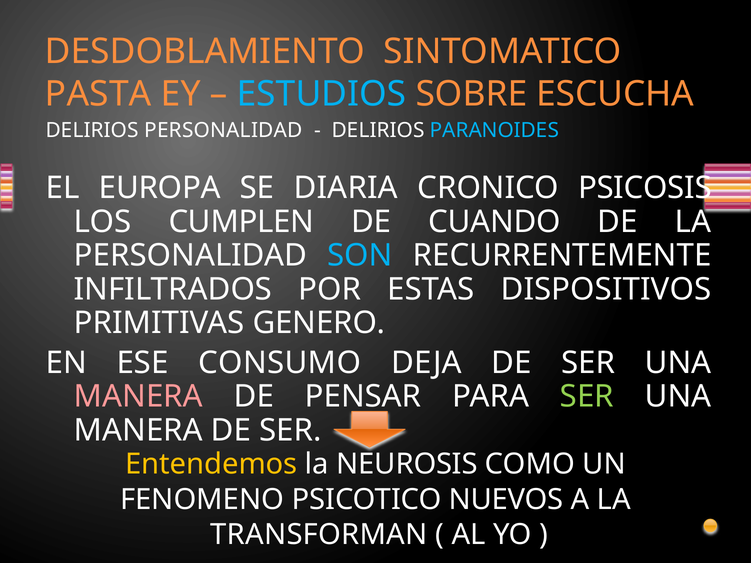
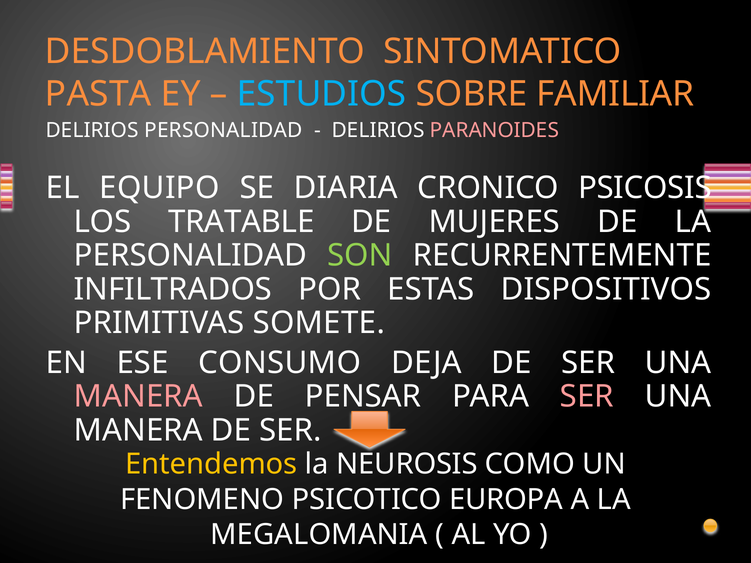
ESCUCHA: ESCUCHA -> FAMILIAR (615, 94)
PARANOIDES colour: light blue -> pink (494, 130)
EUROPA: EUROPA -> EQUIPO (160, 188)
CUMPLEN: CUMPLEN -> TRATABLE (241, 222)
CUANDO: CUANDO -> MUJERES (494, 222)
SON colour: light blue -> light green (360, 256)
GENERO: GENERO -> SOMETE (319, 323)
SER colour: light green -> pink (587, 397)
NUEVOS: NUEVOS -> EUROPA (506, 500)
TRANSFORMAN: TRANSFORMAN -> MEGALOMANIA (319, 535)
